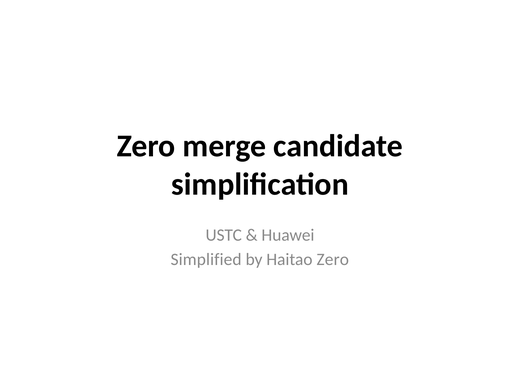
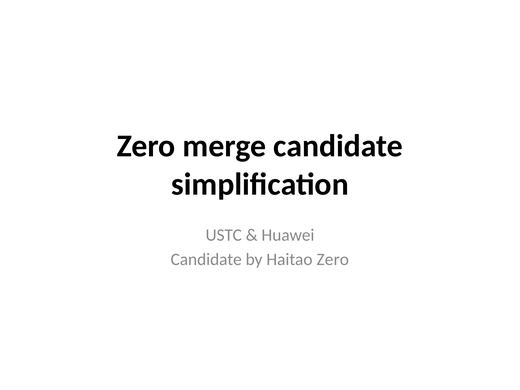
Simplified: Simplified -> Candidate (206, 259)
